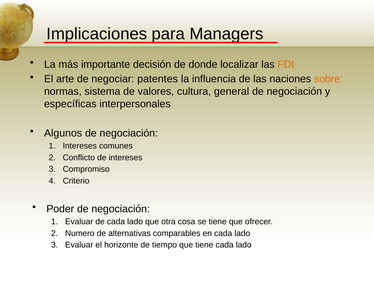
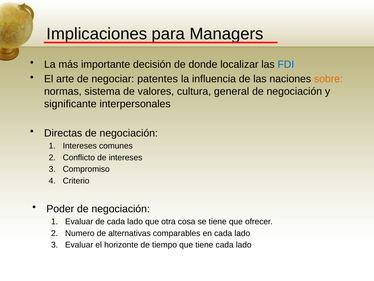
FDI colour: orange -> blue (286, 64)
específicas: específicas -> significante (70, 104)
Algunos: Algunos -> Directas (63, 133)
